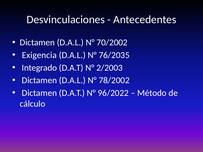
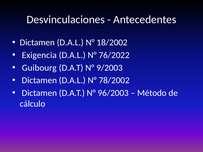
70/2002: 70/2002 -> 18/2002 (112, 43)
76/2035: 76/2035 -> 76/2022 (114, 55)
Integrado: Integrado -> Guibourg (39, 68)
2/2003: 2/2003 -> 9/2003 (110, 68)
96/2022: 96/2022 -> 96/2003 (113, 93)
